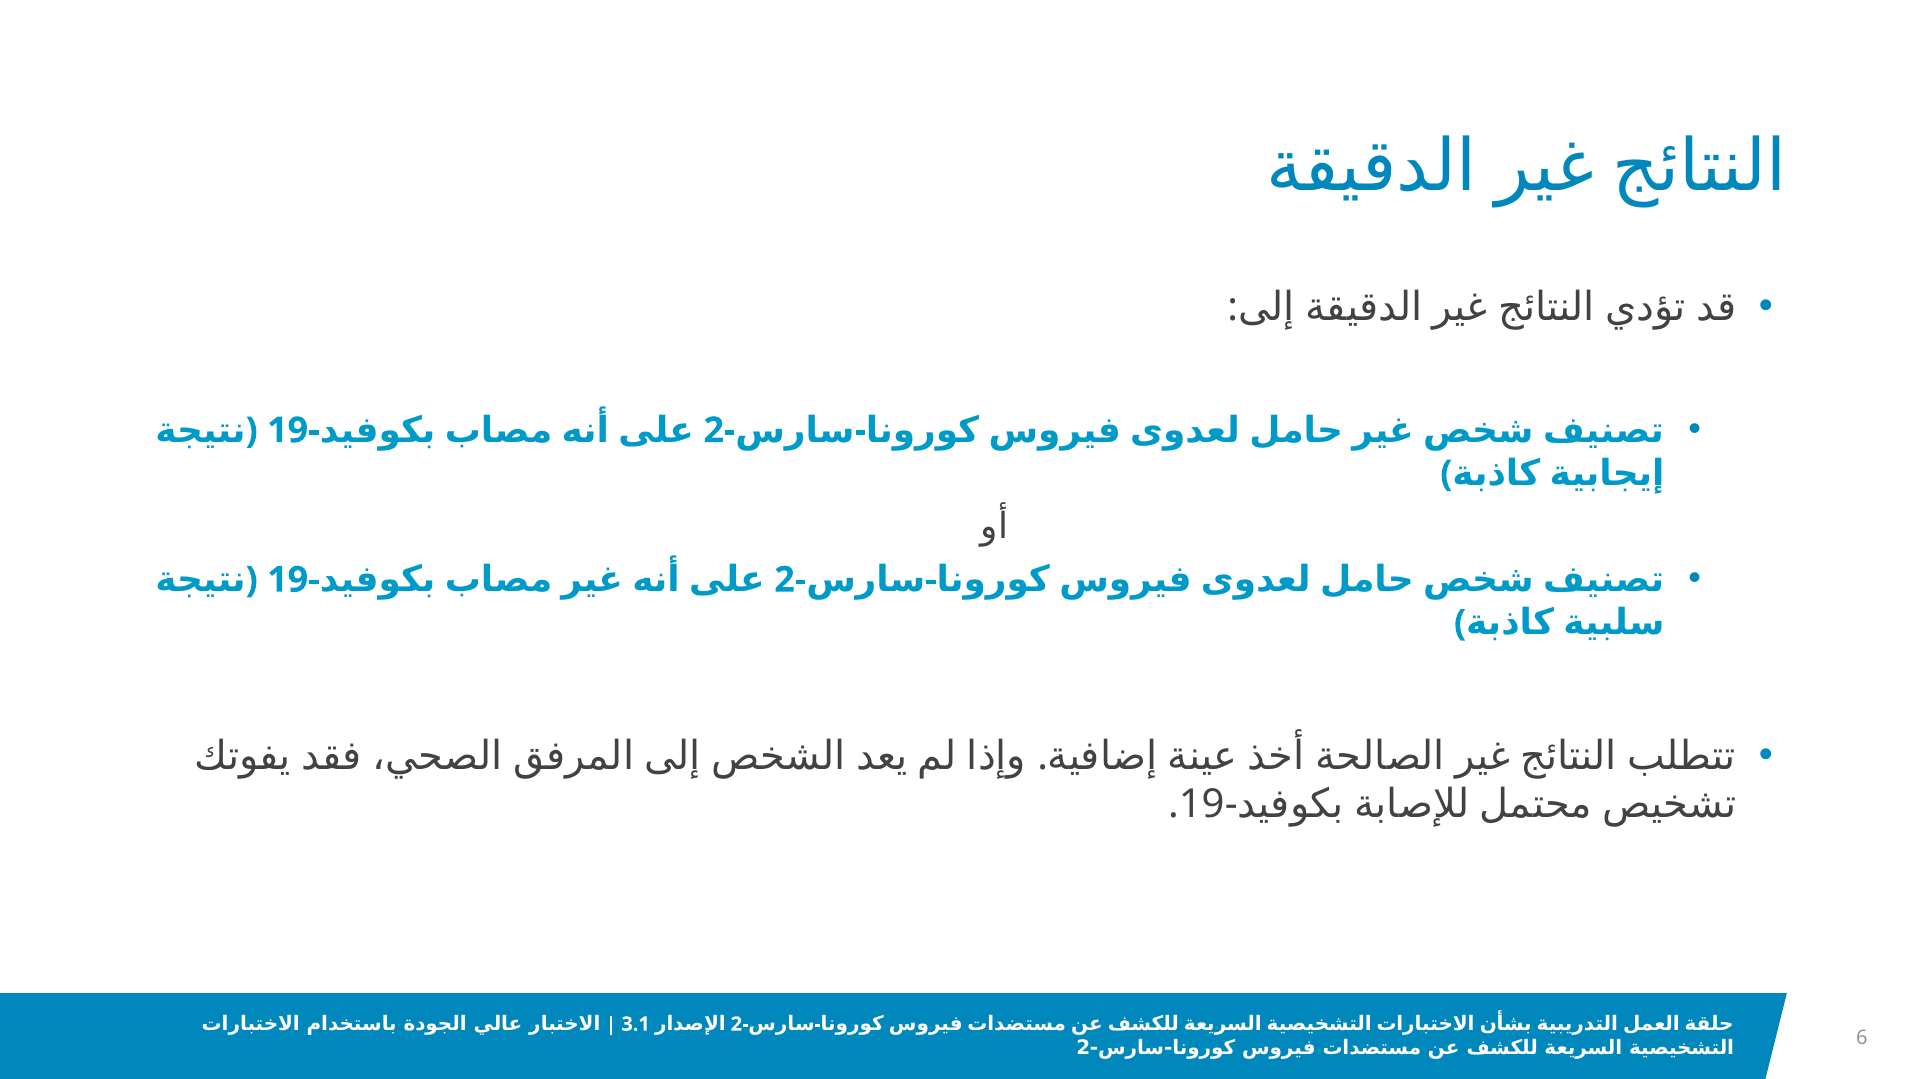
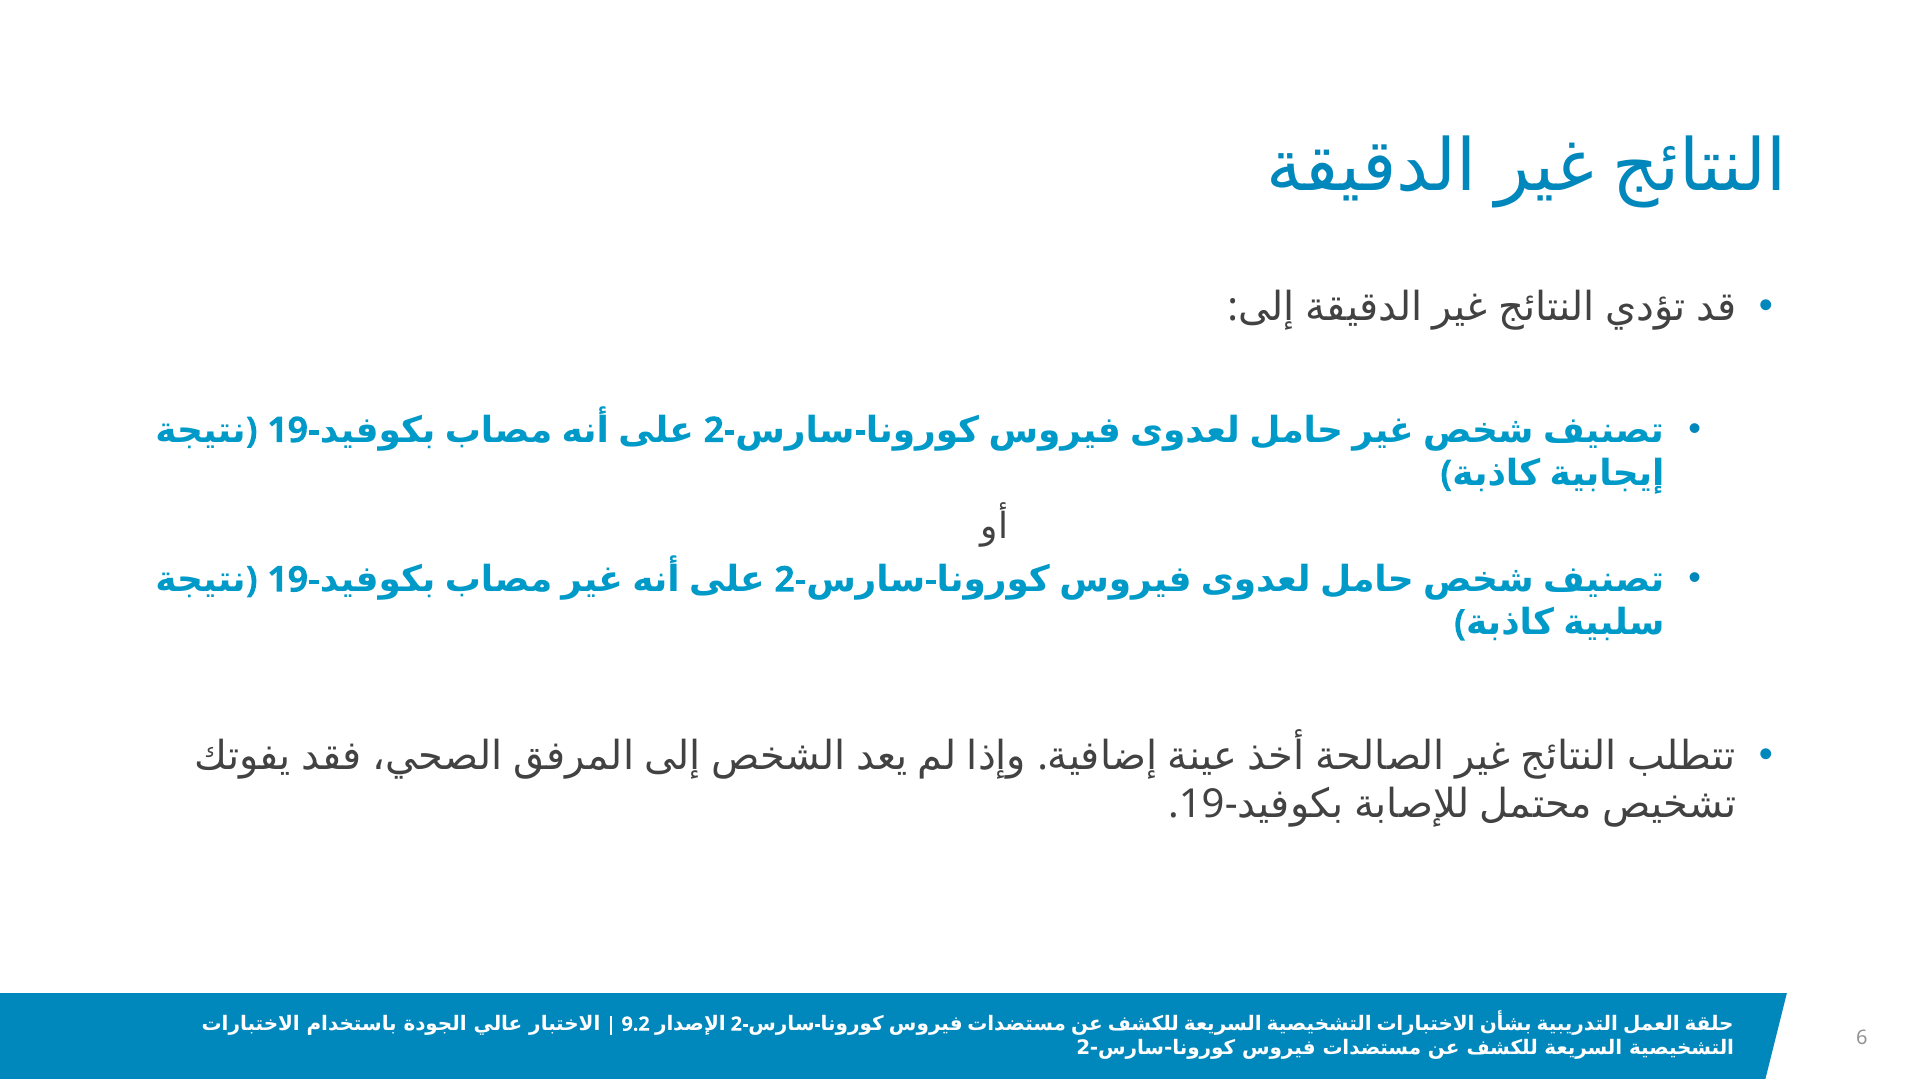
3.1: 3.1 -> 9.2 (636, 1025)
